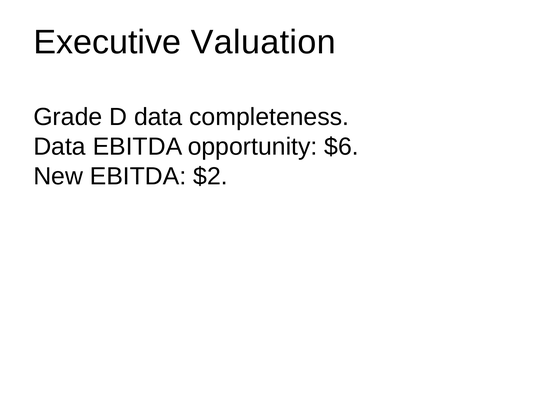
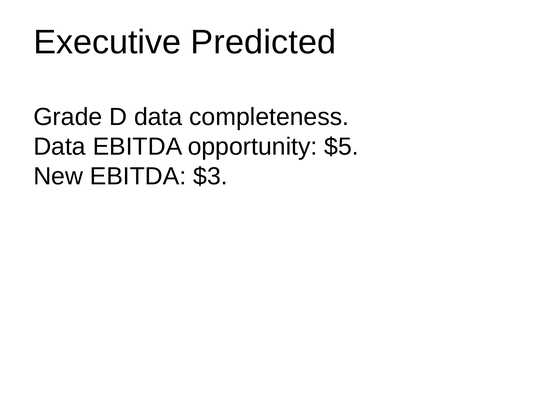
Valuation: Valuation -> Predicted (263, 42)
$6: $6 -> $5 (341, 147)
$2: $2 -> $3 (211, 177)
